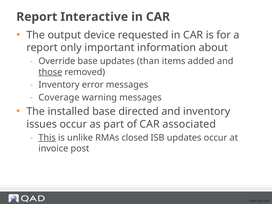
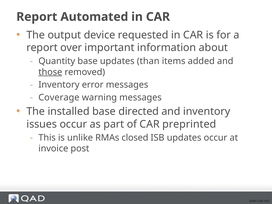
Interactive: Interactive -> Automated (94, 17)
only: only -> over (71, 48)
Override: Override -> Quantity (57, 61)
associated: associated -> preprinted (189, 124)
This underline: present -> none (47, 138)
